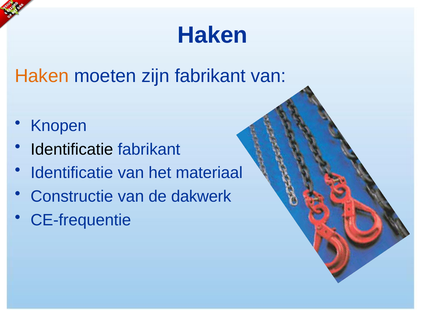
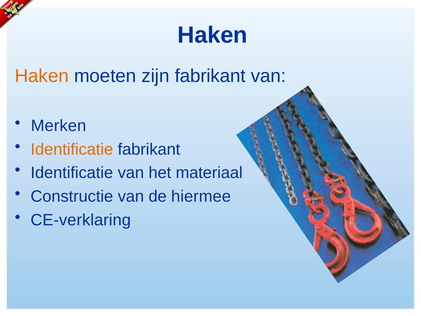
Knopen: Knopen -> Merken (59, 126)
Identificatie colour: black -> orange (72, 149)
dakwerk: dakwerk -> hiermee (201, 196)
CE-frequentie: CE-frequentie -> CE-verklaring (81, 220)
